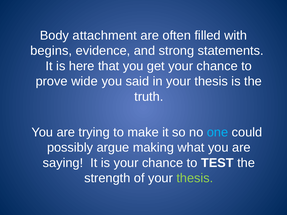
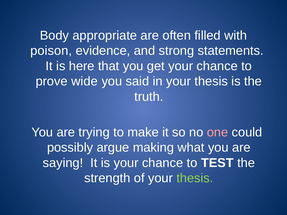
attachment: attachment -> appropriate (105, 35)
begins: begins -> poison (51, 51)
one colour: light blue -> pink (218, 132)
